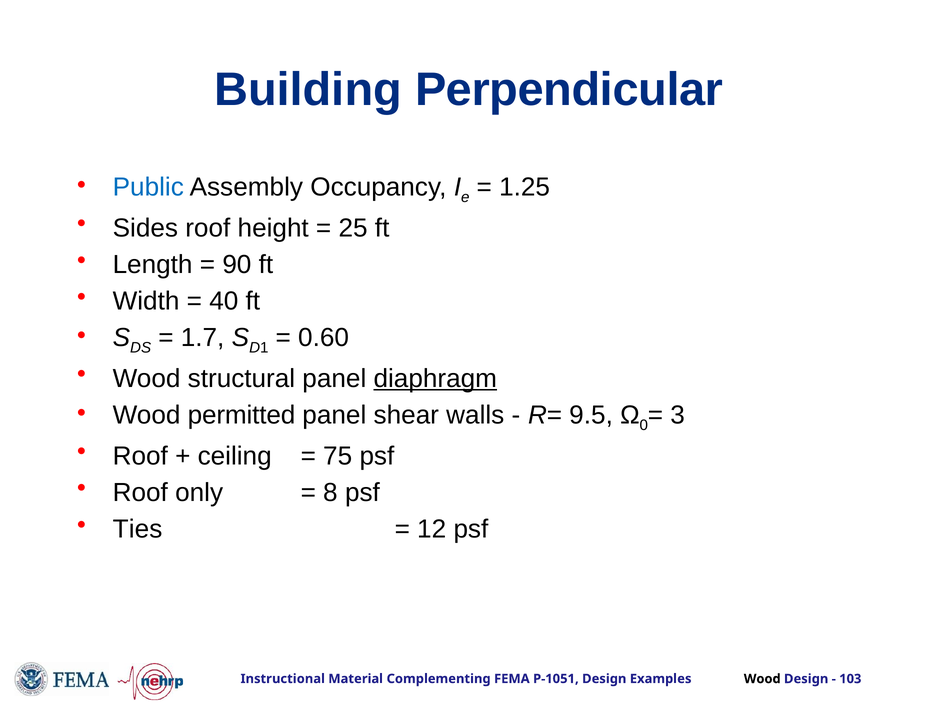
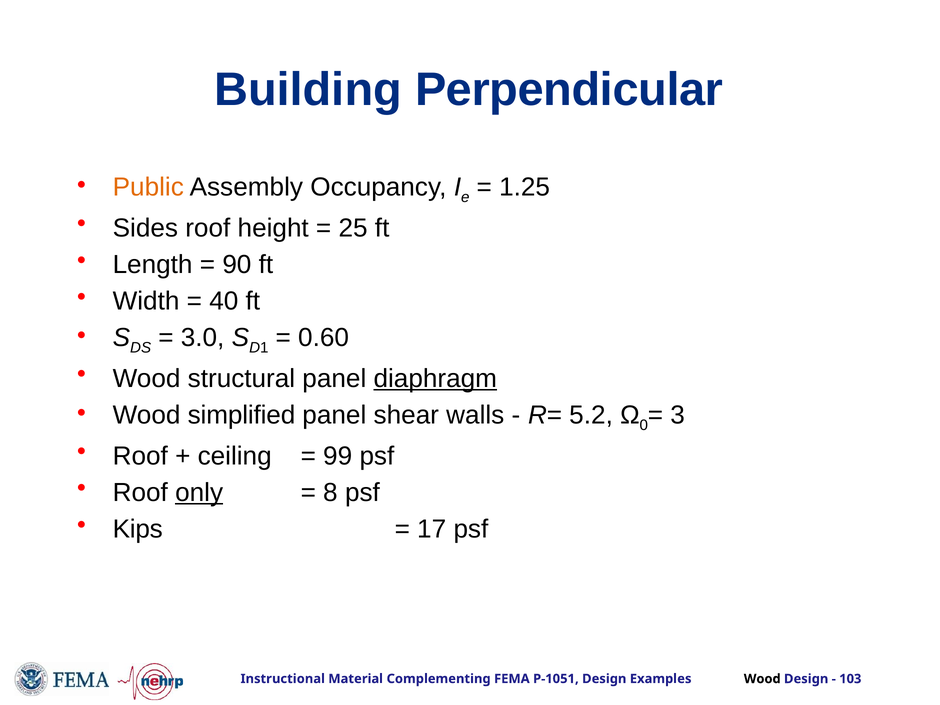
Public colour: blue -> orange (148, 187)
1.7: 1.7 -> 3.0 (203, 338)
permitted: permitted -> simplified (241, 415)
9.5: 9.5 -> 5.2 (591, 415)
75: 75 -> 99 (338, 456)
only underline: none -> present (199, 493)
Ties: Ties -> Kips (138, 529)
12: 12 -> 17 (432, 529)
